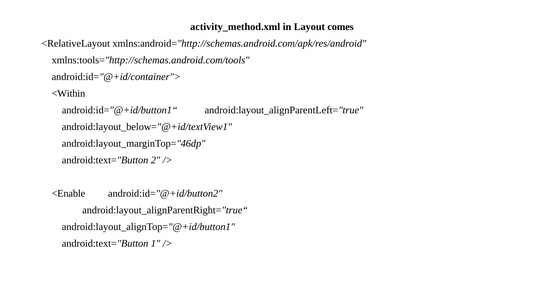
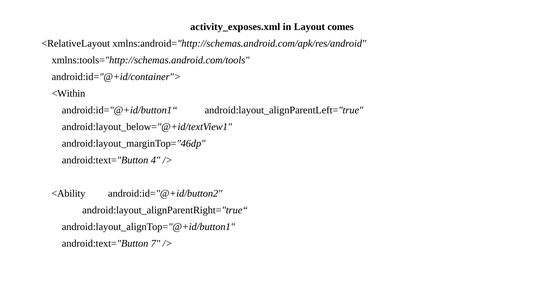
activity_method.xml: activity_method.xml -> activity_exposes.xml (235, 27)
2: 2 -> 4 (156, 160)
<Enable: <Enable -> <Ability (68, 194)
1: 1 -> 7 (156, 244)
